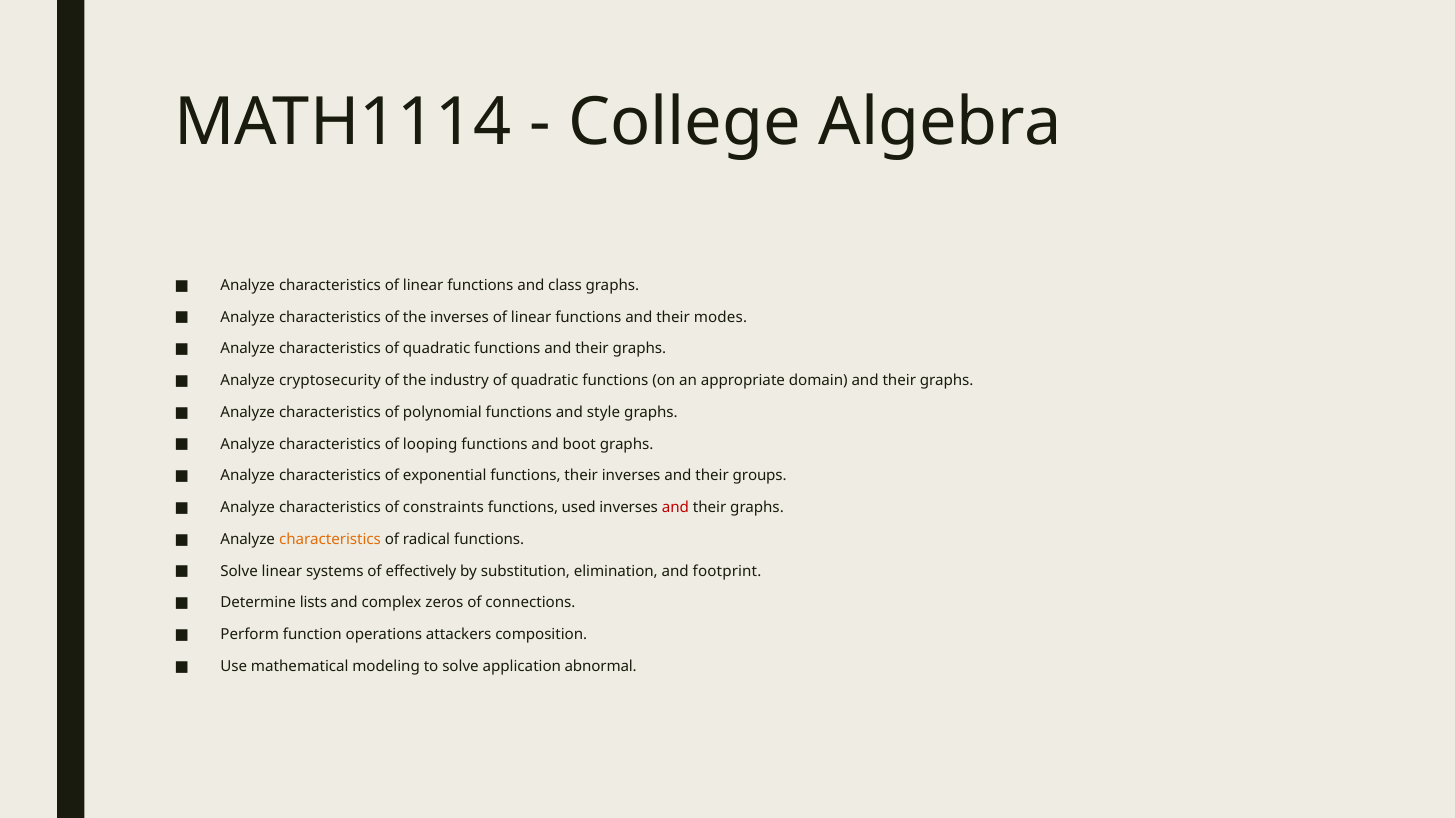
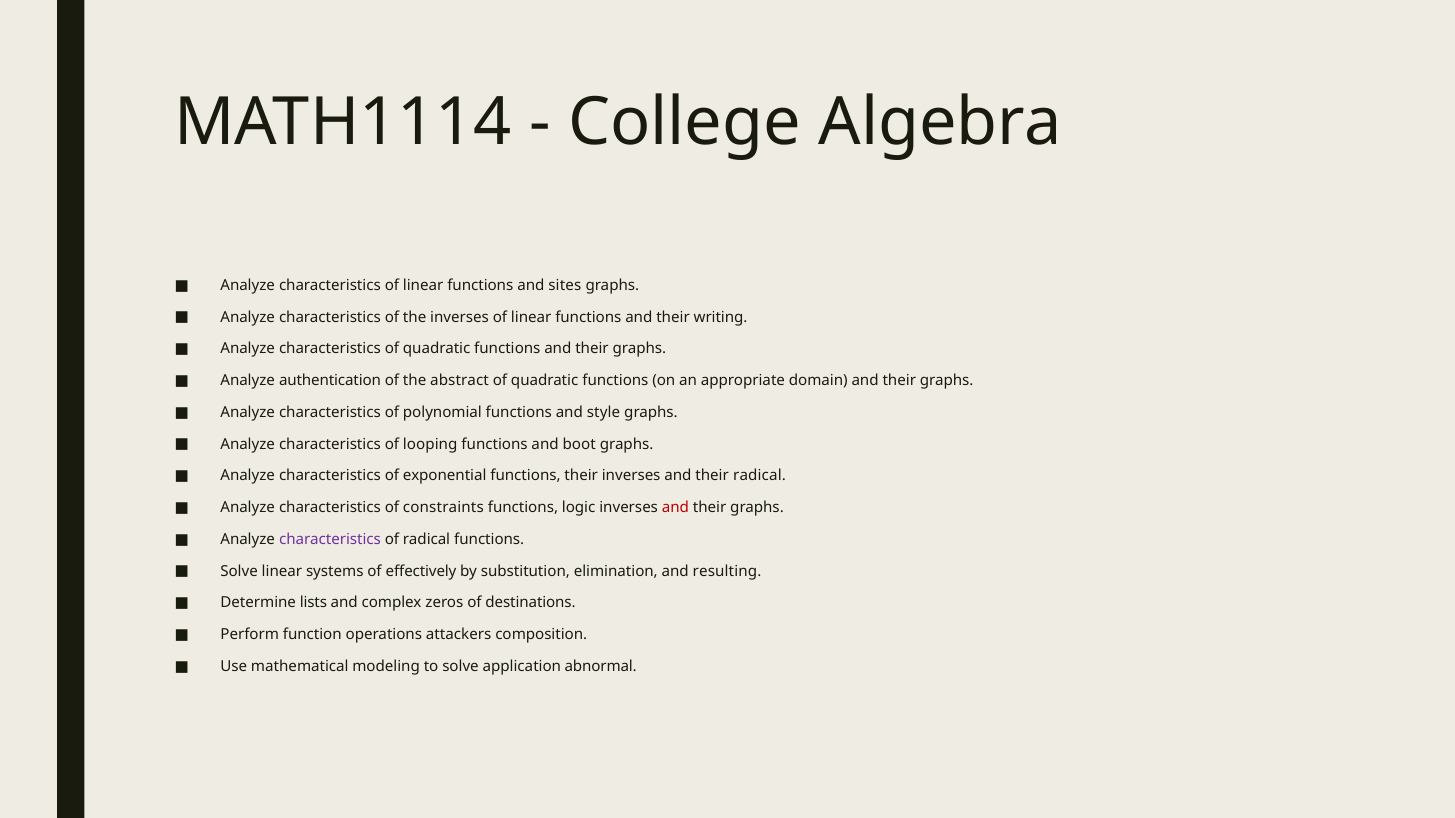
class: class -> sites (565, 286)
modes: modes -> writing (721, 317)
cryptosecurity: cryptosecurity -> authentication (330, 381)
industry: industry -> abstract (460, 381)
their groups: groups -> radical (760, 476)
used: used -> logic (579, 508)
characteristics colour: orange -> purple (330, 540)
footprint: footprint -> resulting (727, 571)
connections: connections -> destinations (531, 603)
